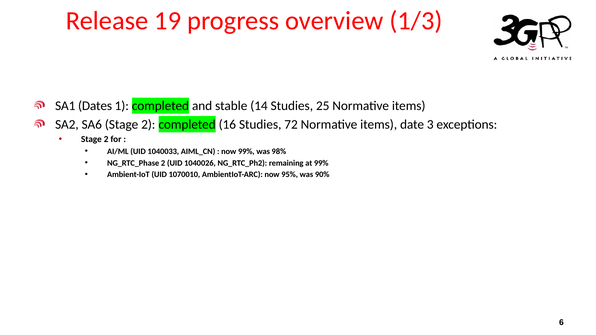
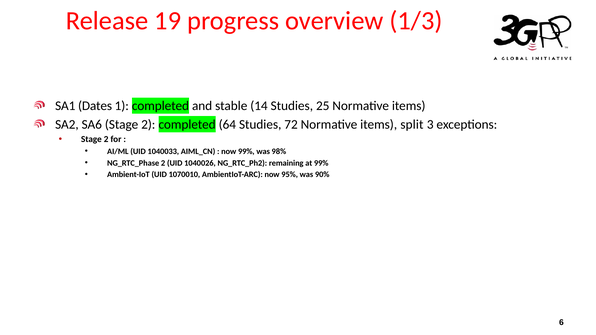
16: 16 -> 64 (227, 124)
date: date -> split (412, 124)
